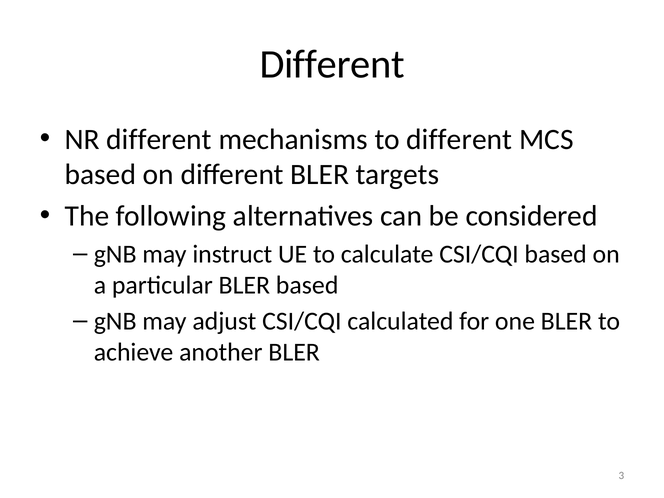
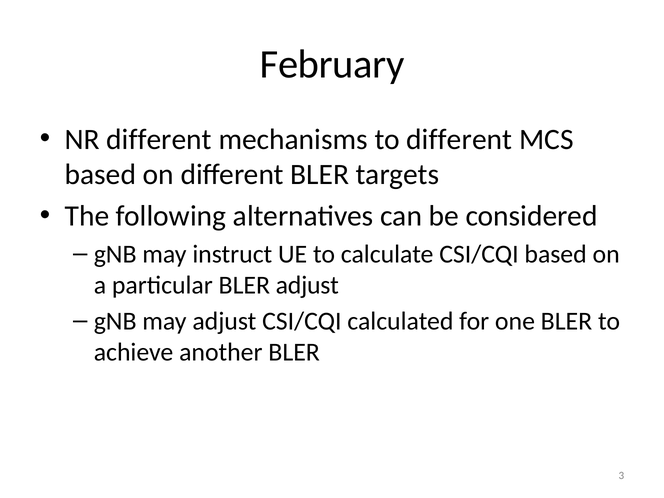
Different: Different -> February (332, 64)
BLER based: based -> adjust (307, 285)
